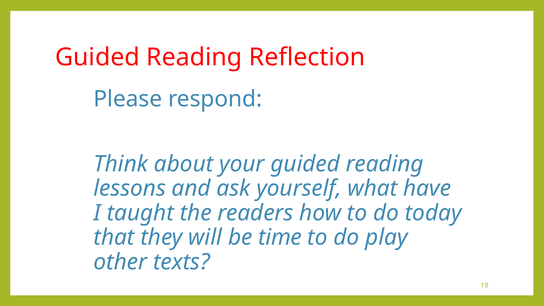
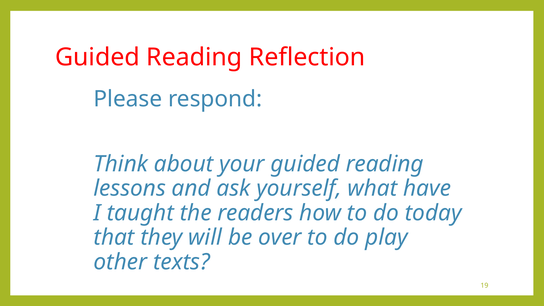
time: time -> over (280, 237)
